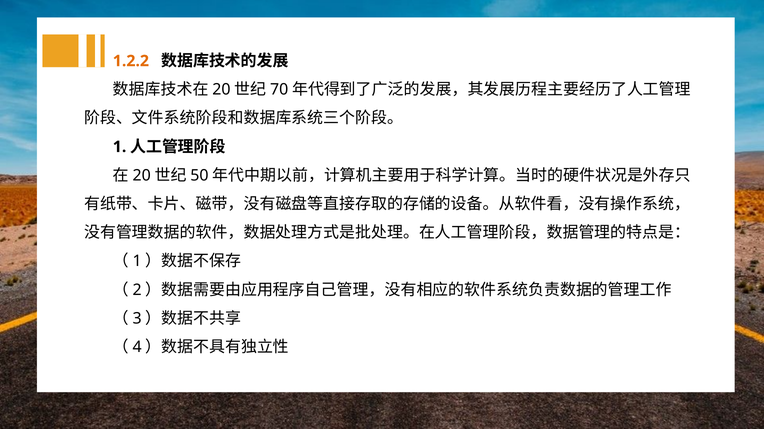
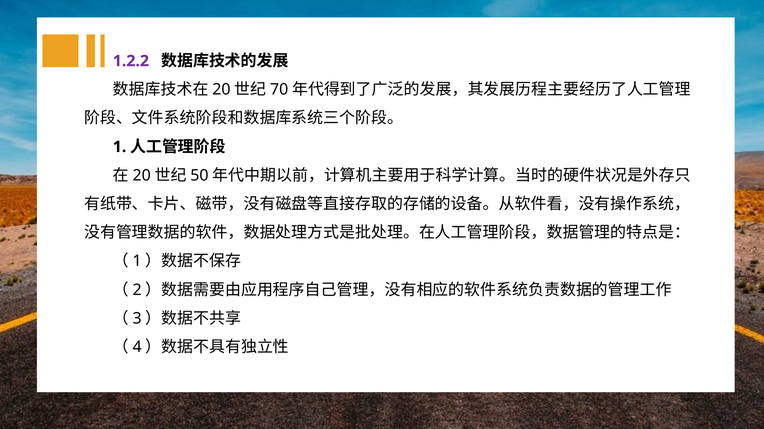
1.2.2 colour: orange -> purple (131, 61)
